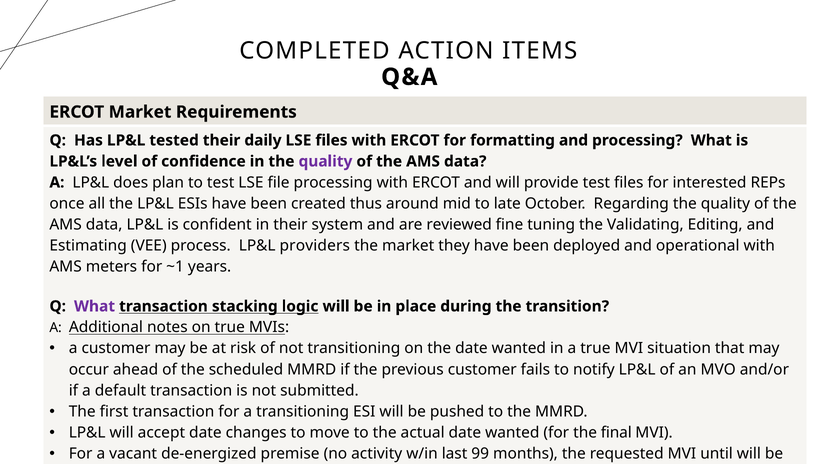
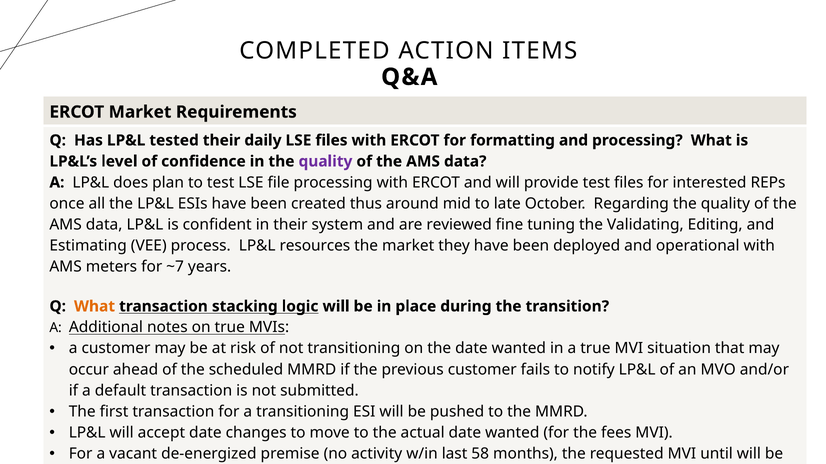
providers: providers -> resources (315, 246)
~1: ~1 -> ~7 (175, 267)
What colour: purple -> orange (95, 307)
final: final -> fees (616, 433)
99: 99 -> 58 (480, 454)
